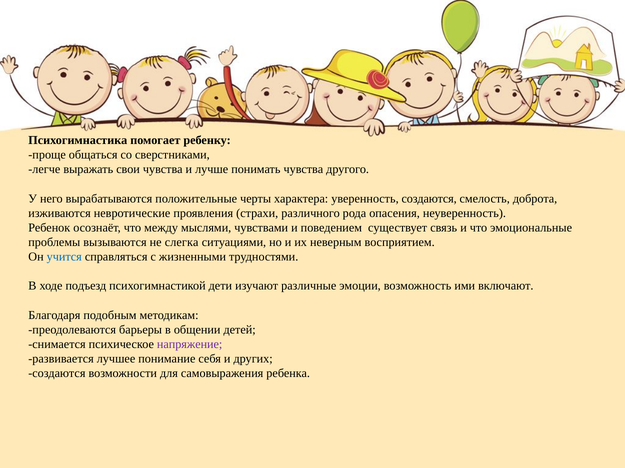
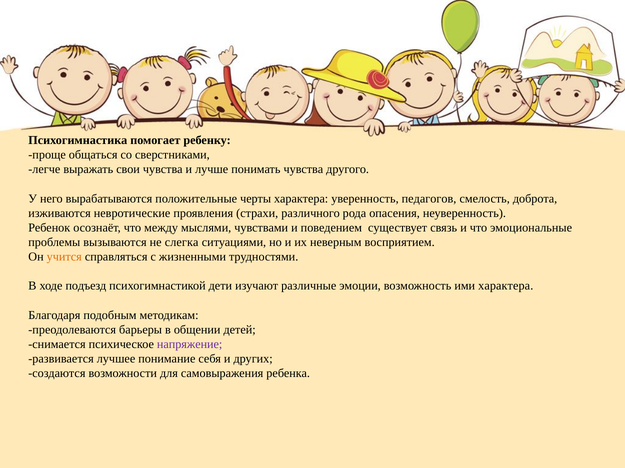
уверенность создаются: создаются -> педагогов (429, 199)
учится colour: blue -> orange (64, 257)
ими включают: включают -> характера (506, 286)
